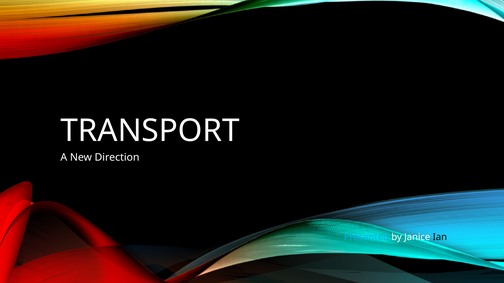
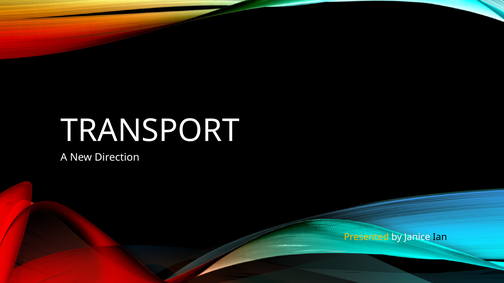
Presented colour: light blue -> yellow (366, 237)
